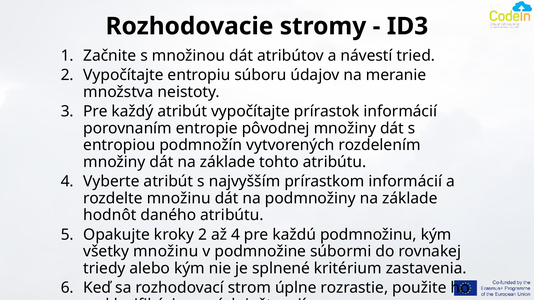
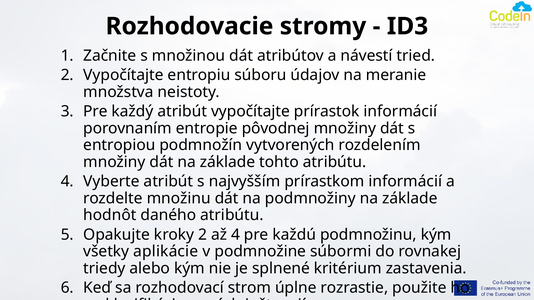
všetky množinu: množinu -> aplikácie (166, 252)
